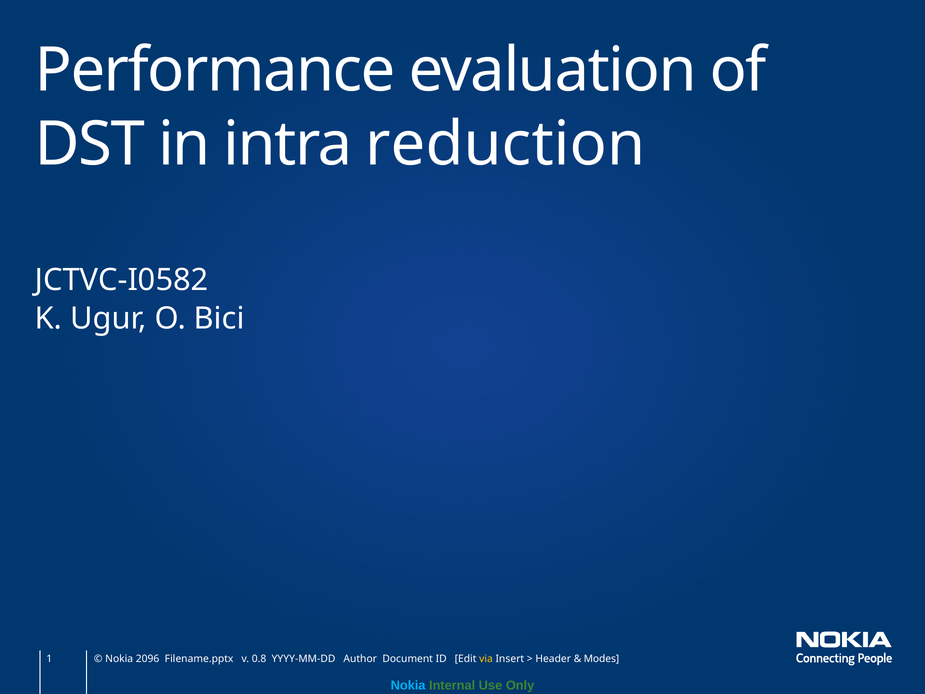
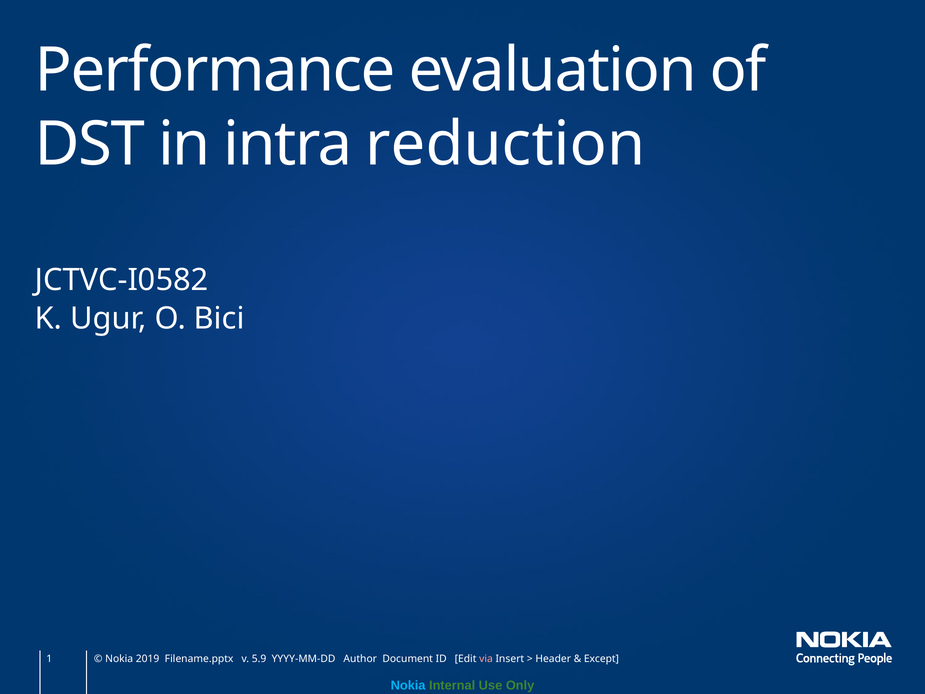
2096: 2096 -> 2019 (148, 658)
0.8: 0.8 -> 5.9 (259, 658)
via colour: yellow -> pink (486, 658)
Modes: Modes -> Except (601, 658)
